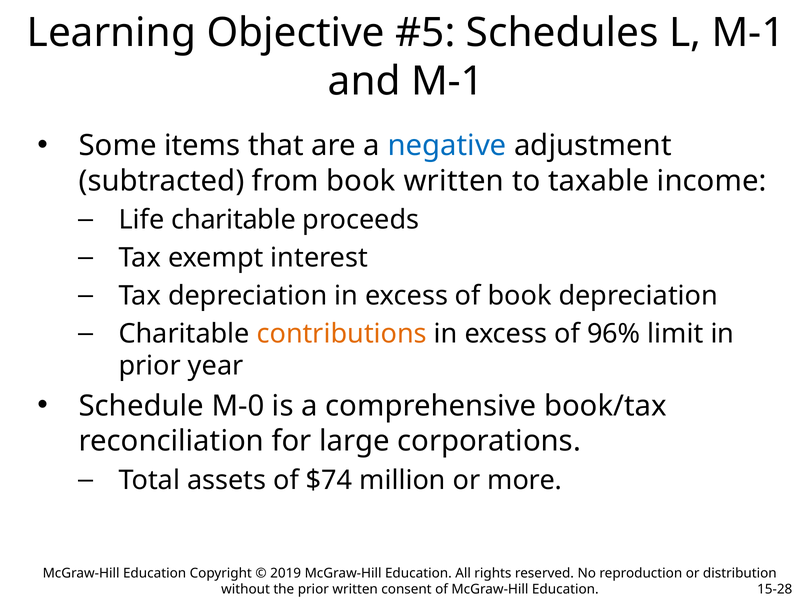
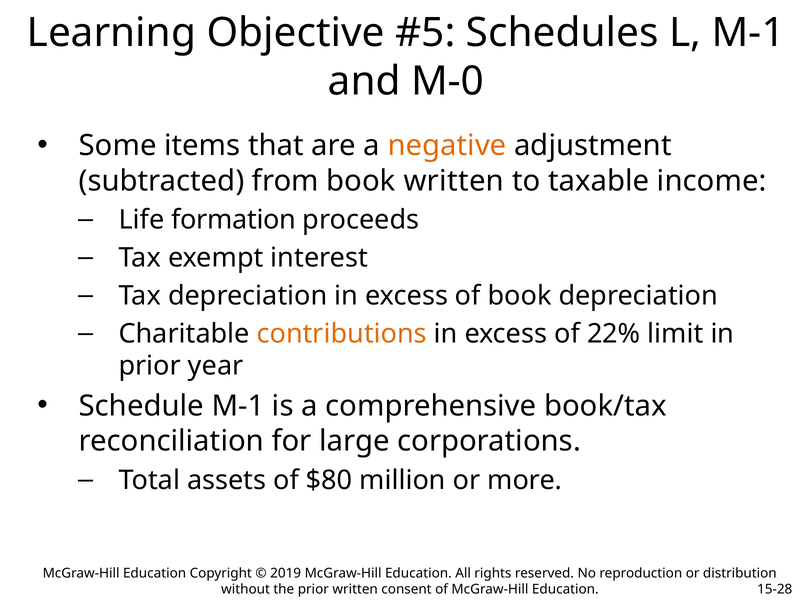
and M-1: M-1 -> M-0 (448, 81)
negative colour: blue -> orange (447, 146)
Life charitable: charitable -> formation (234, 220)
96%: 96% -> 22% (614, 334)
Schedule M-0: M-0 -> M-1 (238, 406)
$74: $74 -> $80 (329, 480)
